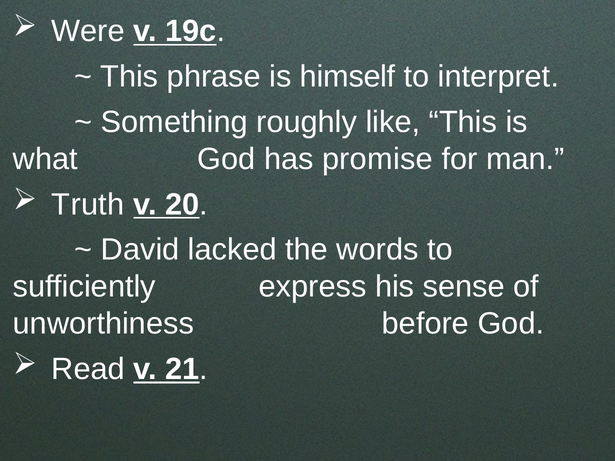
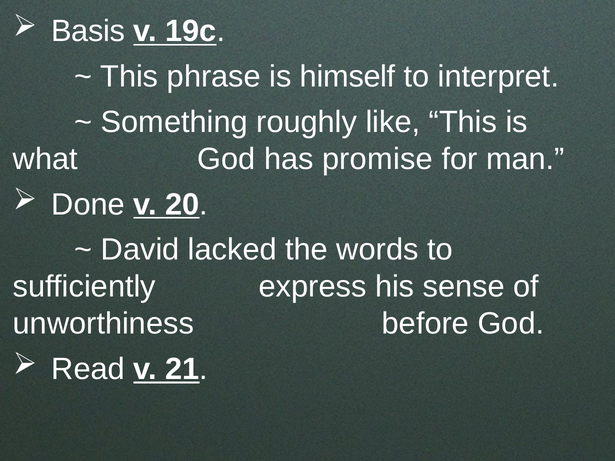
Were: Were -> Basis (88, 31)
Truth: Truth -> Done (88, 205)
